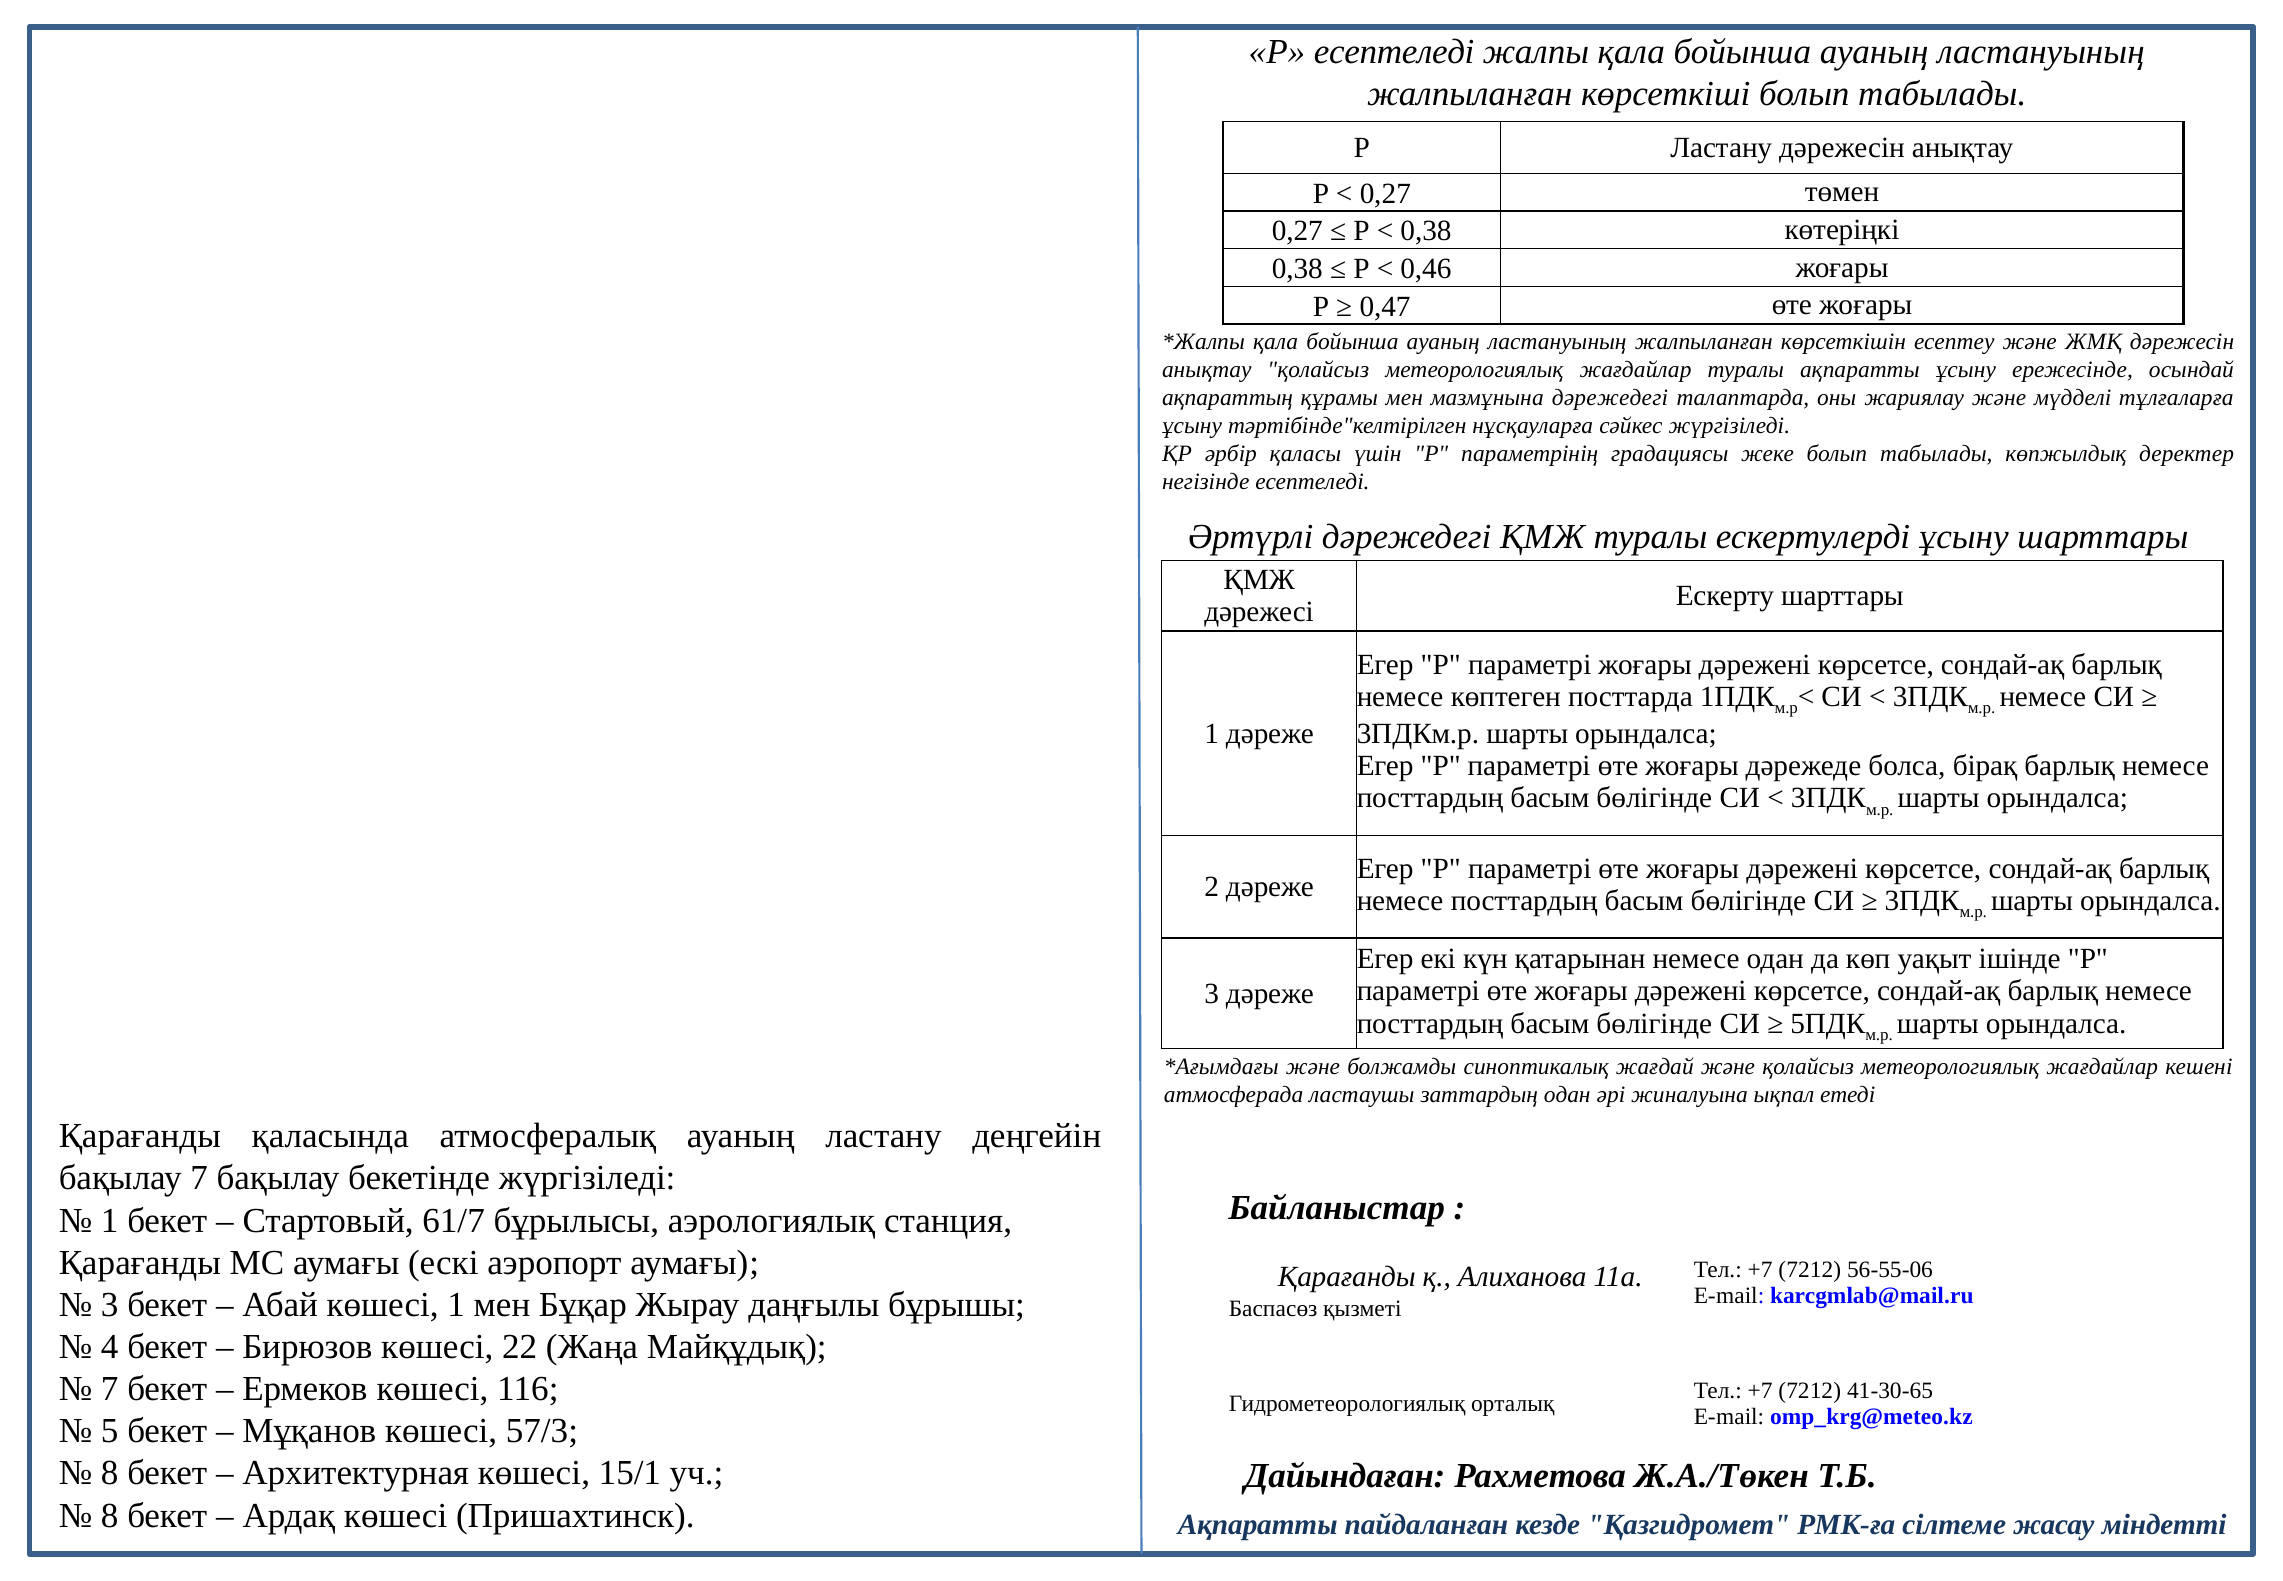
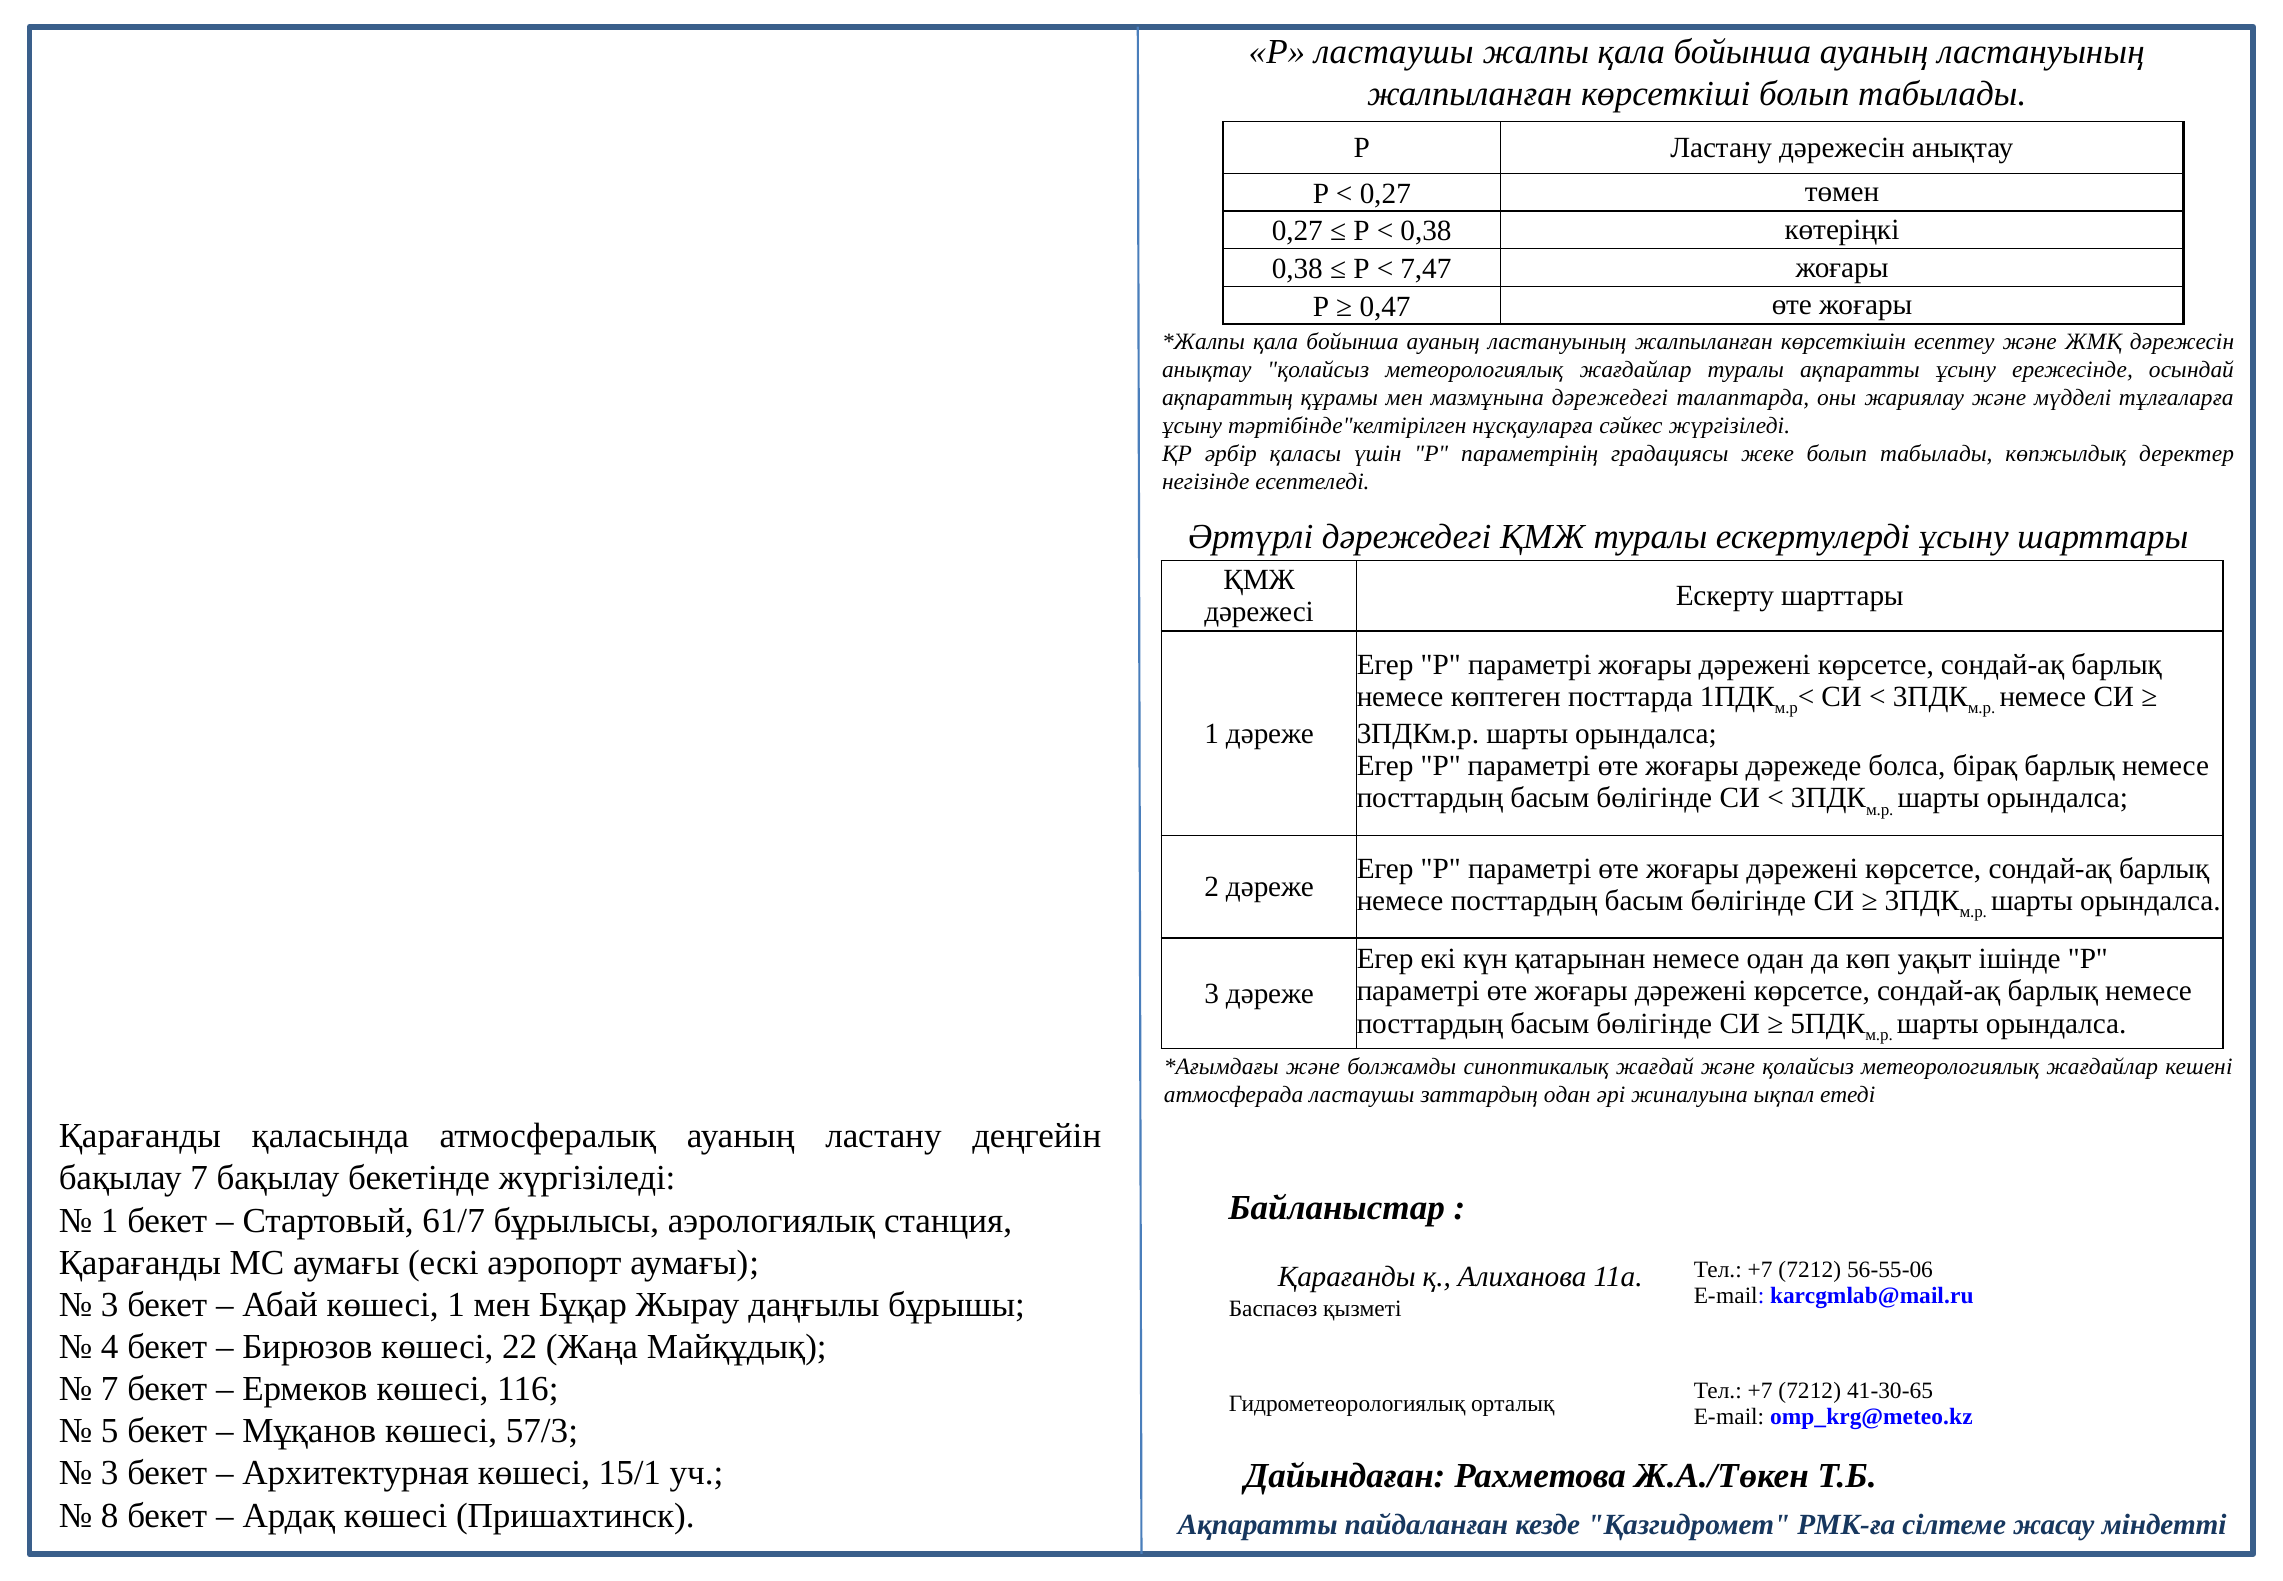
Р есептеледі: есептеледі -> ластаушы (1394, 52)
0,46: 0,46 -> 7,47 (1426, 269)
8: 8 -> 3 (110, 1473)
